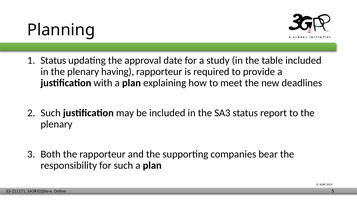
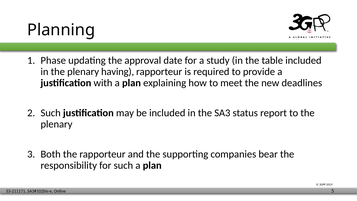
Status: Status -> Phase (53, 60)
